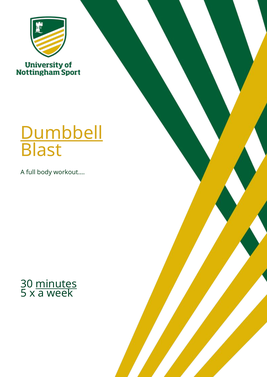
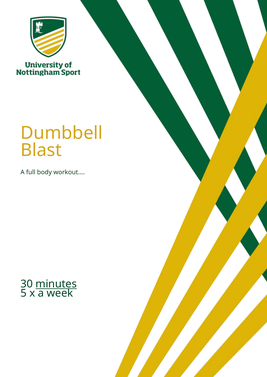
Dumbbell underline: present -> none (62, 133)
